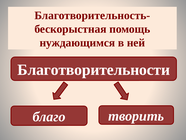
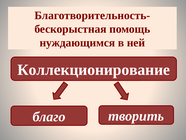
Благотворительности: Благотворительности -> Коллекционирование (94, 70)
